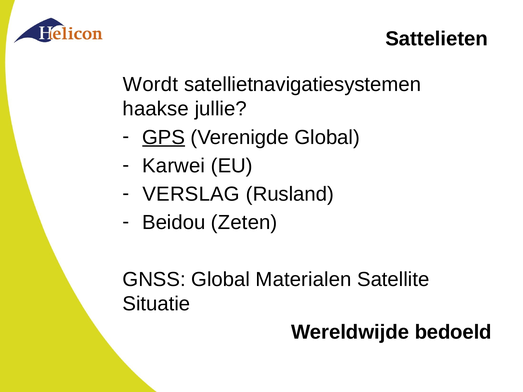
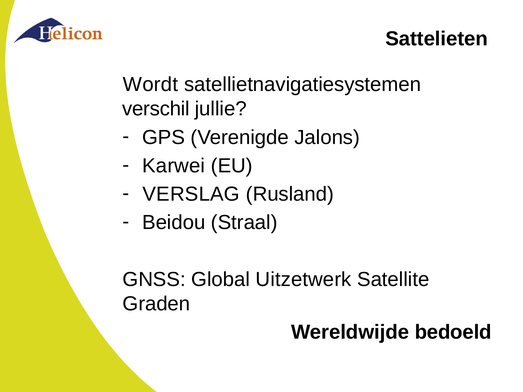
haakse: haakse -> verschil (156, 109)
GPS underline: present -> none (164, 137)
Verenigde Global: Global -> Jalons (327, 137)
Zeten: Zeten -> Straal (244, 223)
Materialen: Materialen -> Uitzetwerk (304, 280)
Situatie: Situatie -> Graden (156, 304)
